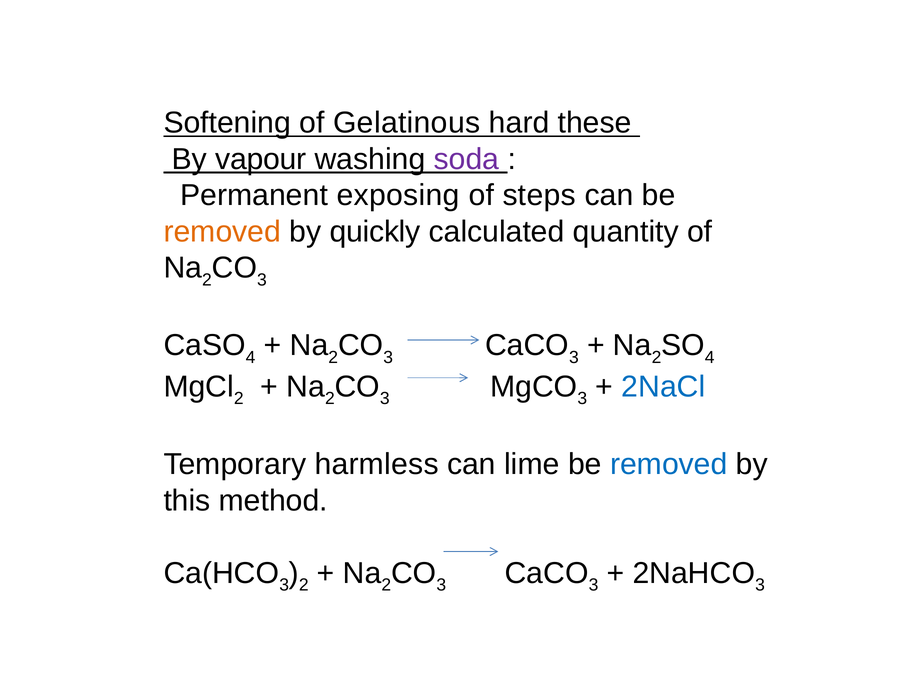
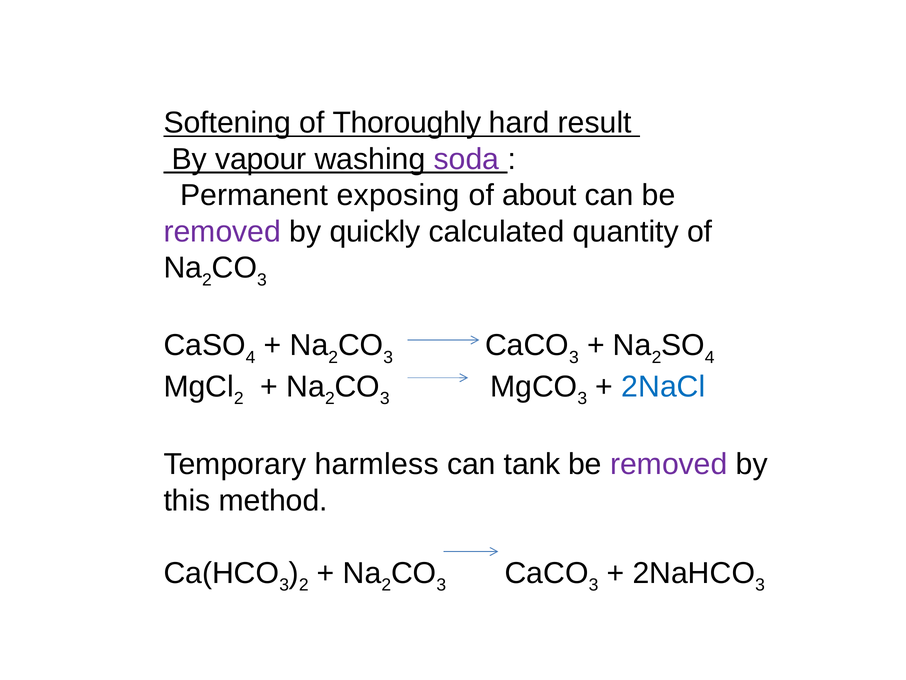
Gelatinous: Gelatinous -> Thoroughly (407, 123)
these: these -> result (595, 123)
steps: steps -> about (540, 195)
removed colour: orange -> purple (222, 232)
lime: lime -> tank (532, 464)
removed colour: blue -> purple (669, 464)
